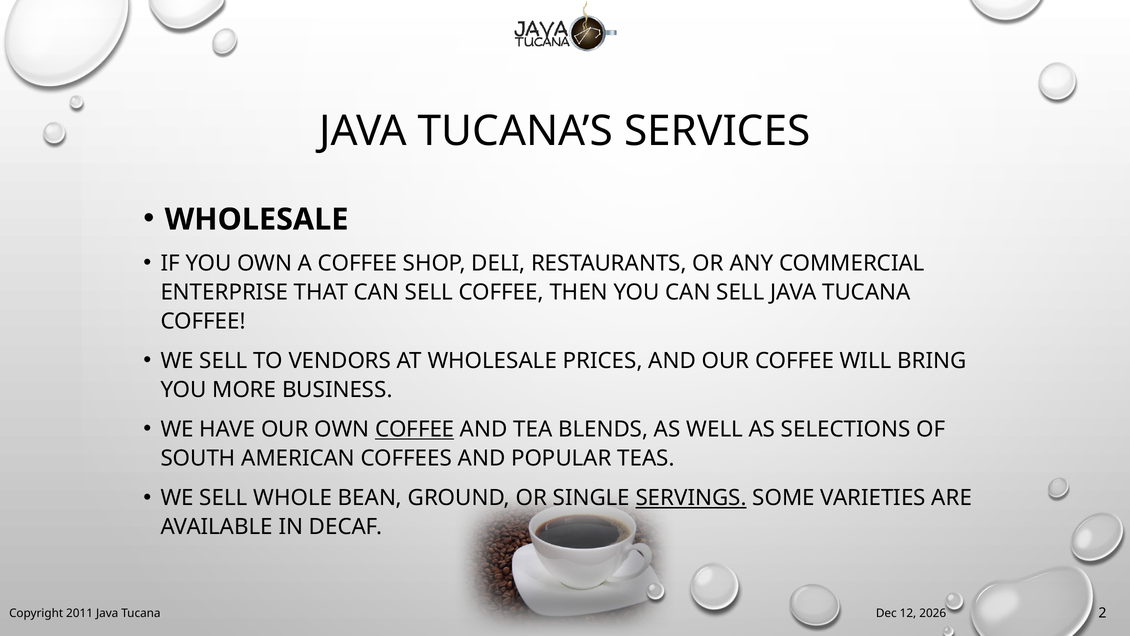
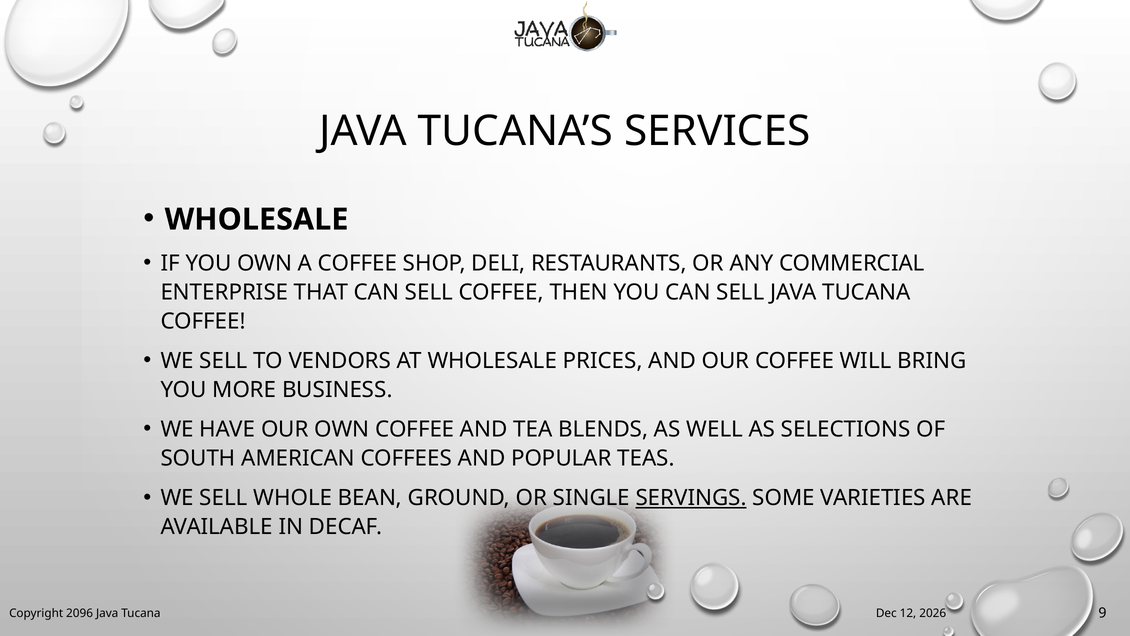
COFFEE underline: present -> none (415, 429)
2011: 2011 -> 2096 (80, 613)
2: 2 -> 9 (1103, 613)
